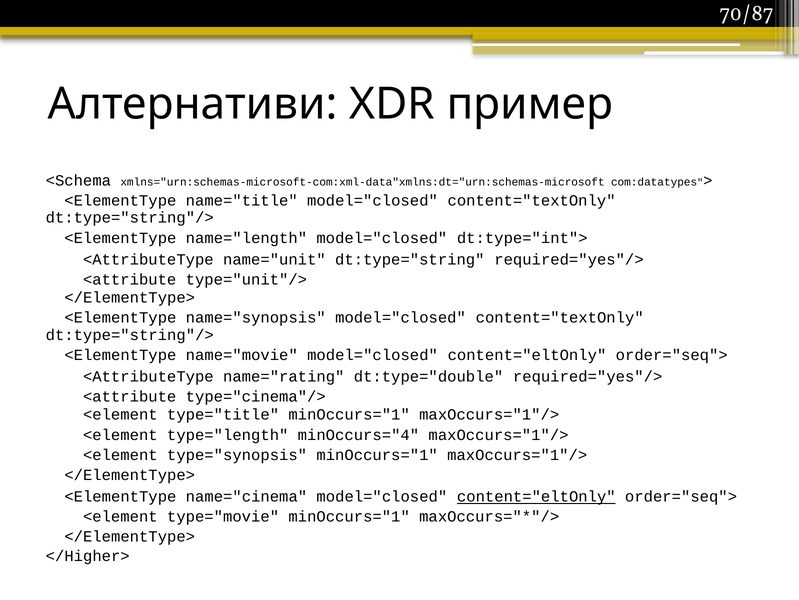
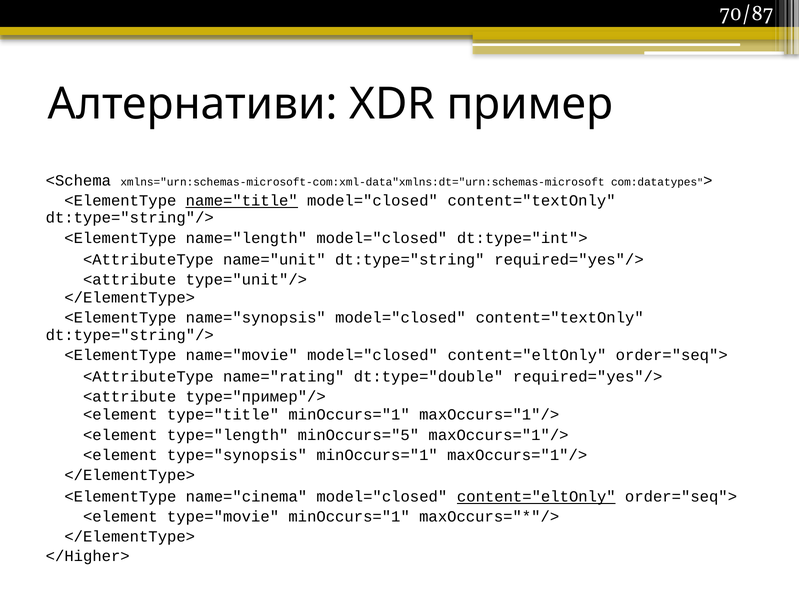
name="title underline: none -> present (242, 200)
type="cinema"/>: type="cinema"/> -> type="пример"/> (256, 396)
minOccurs="4: minOccurs="4 -> minOccurs="5 (358, 434)
